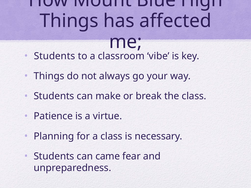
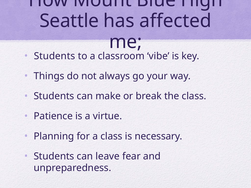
Things: Things -> Seattle (69, 21)
came: came -> leave (108, 156)
